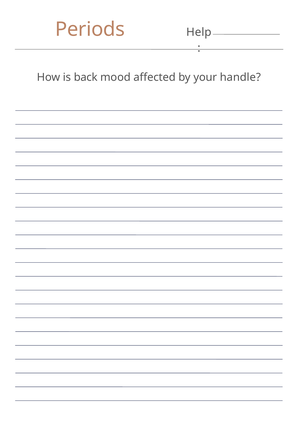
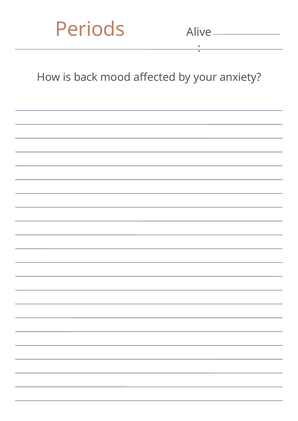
Help: Help -> Alive (199, 32)
handle: handle -> anxiety (240, 77)
